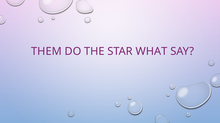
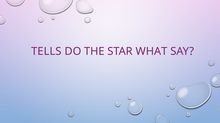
THEM: THEM -> TELLS (46, 52)
